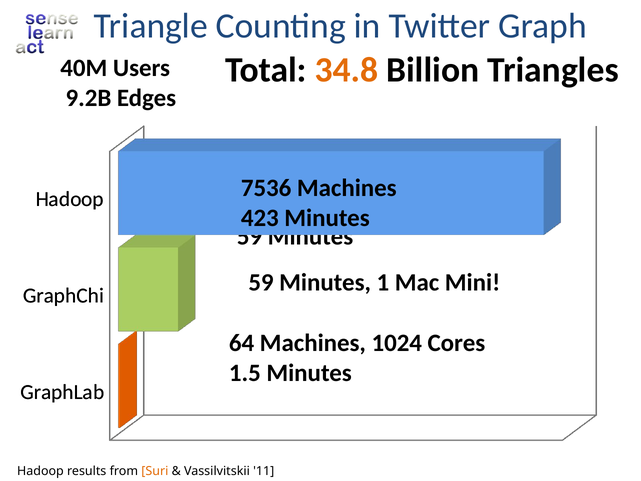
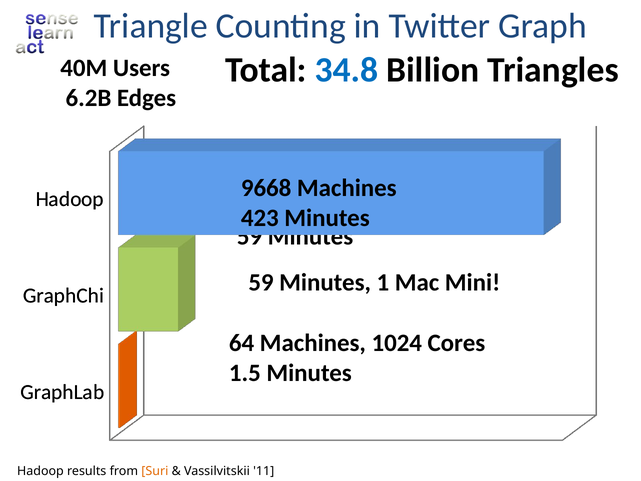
34.8 colour: orange -> blue (347, 70)
9.2B: 9.2B -> 6.2B (88, 98)
7536: 7536 -> 9668 (266, 188)
